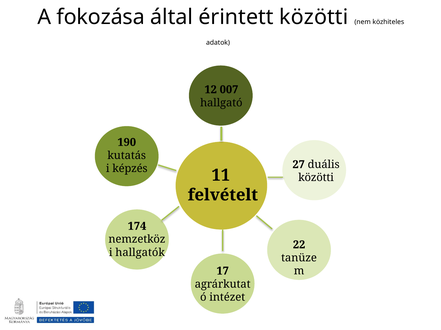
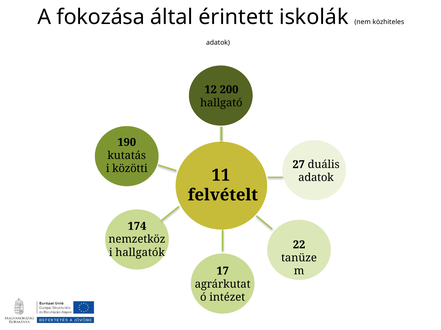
érintett közötti: közötti -> iskolák (314, 17)
007: 007 -> 200 (229, 90)
képzés: képzés -> közötti (130, 169)
közötti: közötti -> adatok (316, 178)
